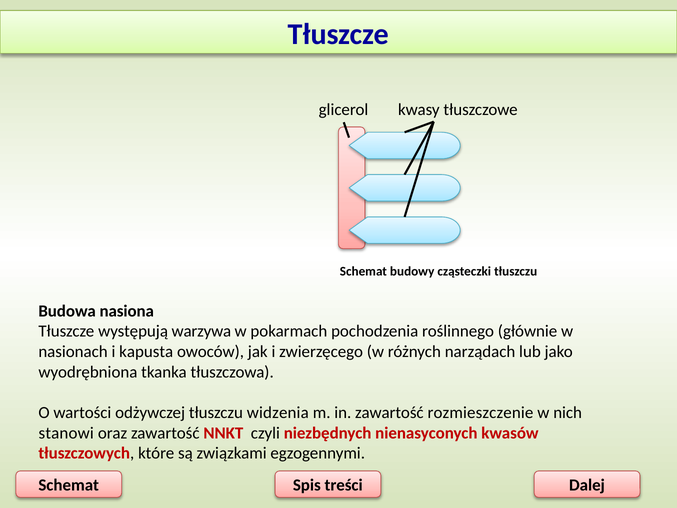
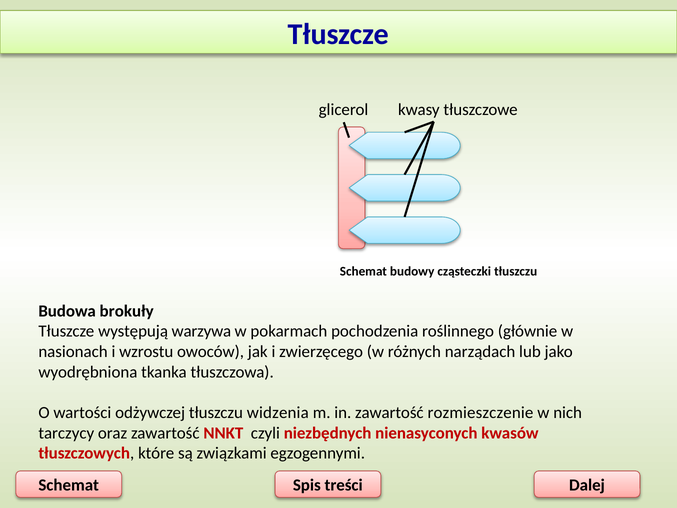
nasiona: nasiona -> brokuły (127, 311)
kapusta: kapusta -> wzrostu (146, 351)
stanowi: stanowi -> tarczycy (66, 433)
